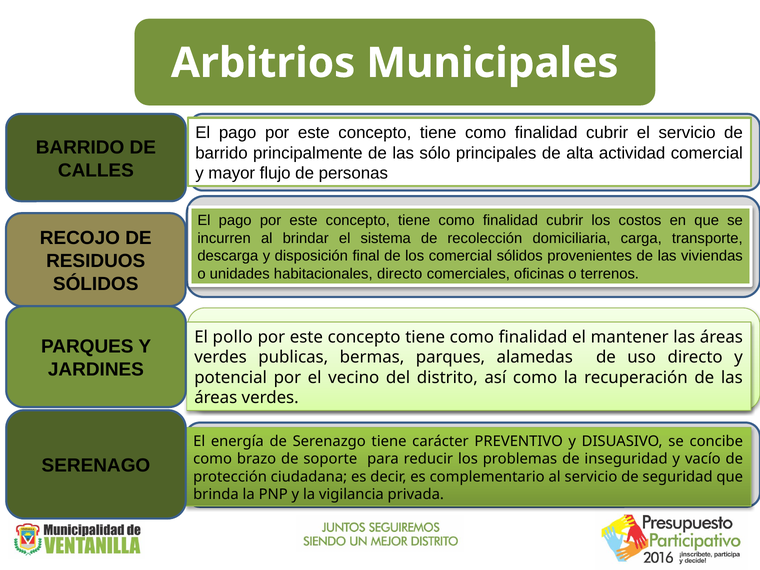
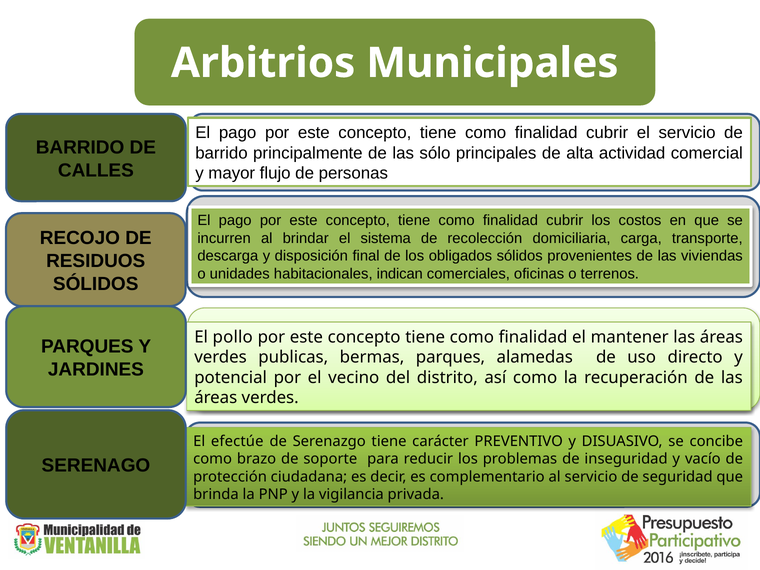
los comercial: comercial -> obligados (460, 256)
habitacionales directo: directo -> indican (400, 274)
energía: energía -> efectúe (237, 441)
